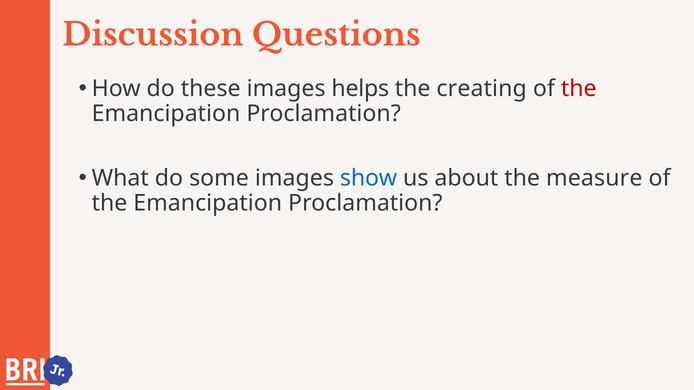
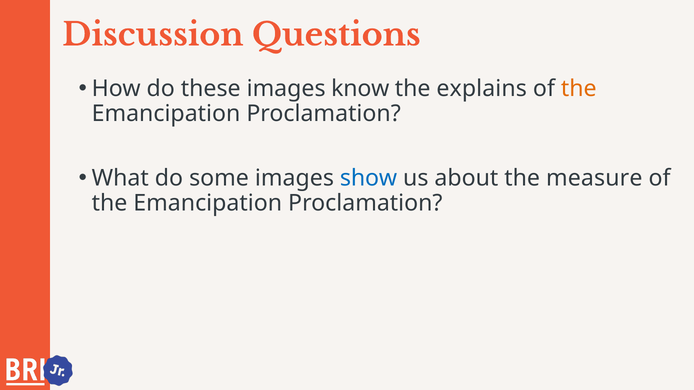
helps: helps -> know (360, 89)
creating: creating -> explains (482, 89)
the colour: red -> orange (579, 89)
